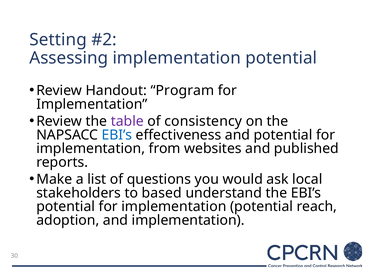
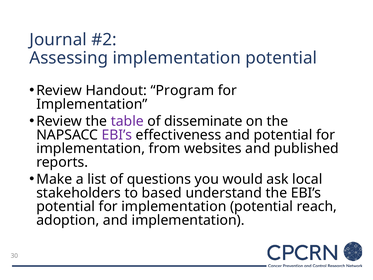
Setting: Setting -> Journal (58, 40)
consistency: consistency -> disseminate (203, 121)
EBI’s colour: blue -> purple (117, 135)
